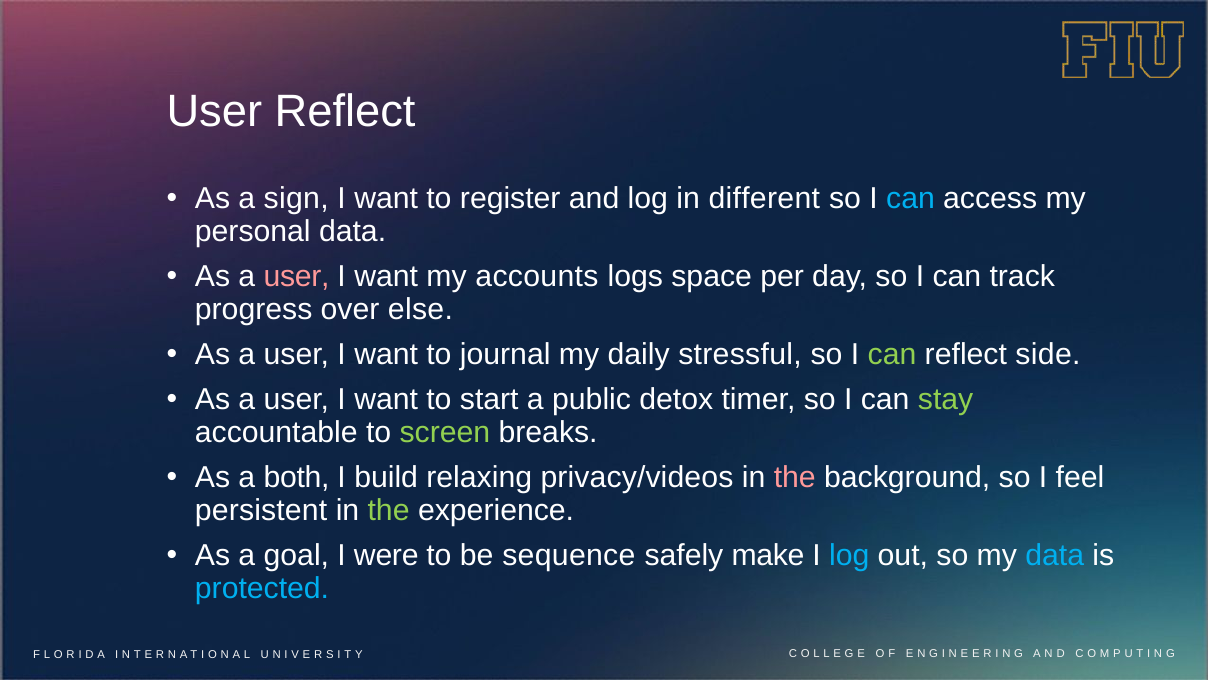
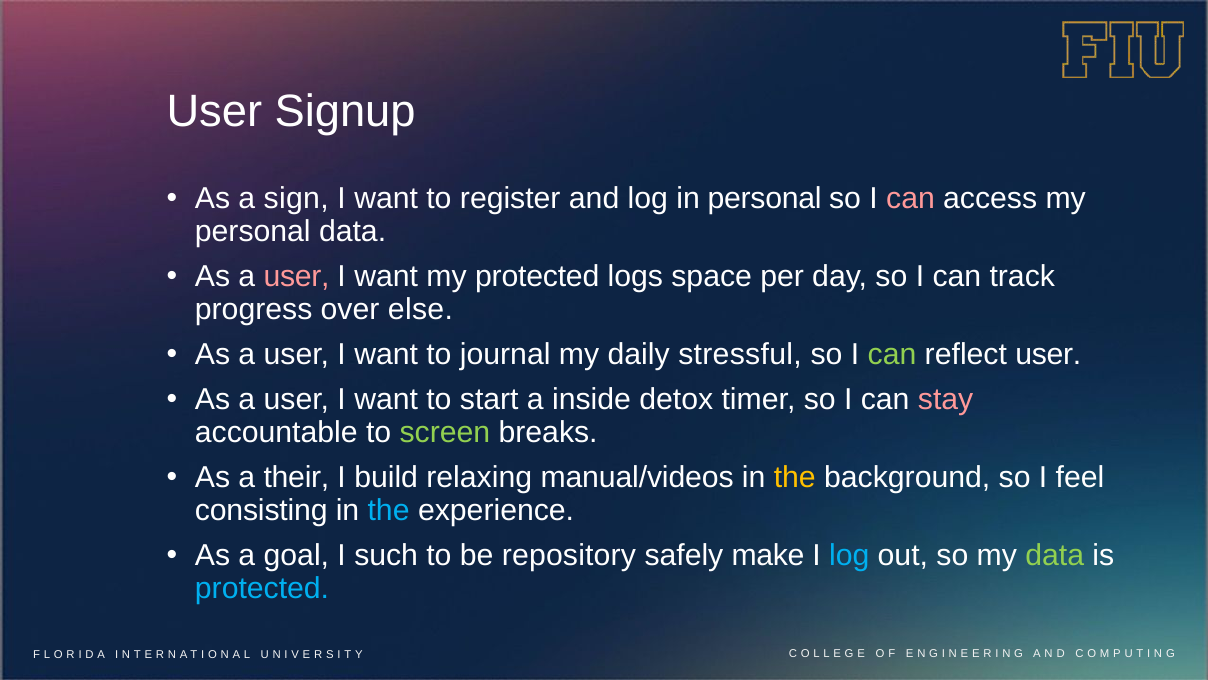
User Reflect: Reflect -> Signup (345, 112)
in different: different -> personal (765, 199)
can colour: light blue -> pink (910, 199)
my accounts: accounts -> protected (537, 276)
reflect side: side -> user (1048, 354)
public: public -> inside (592, 399)
stay colour: light green -> pink (946, 399)
both: both -> their (296, 477)
privacy/videos: privacy/videos -> manual/videos (637, 477)
the colour: pink -> yellow (795, 477)
persistent: persistent -> consisting (261, 510)
the colour: light green -> light blue (389, 510)
were: were -> such (386, 555)
sequence: sequence -> repository (569, 555)
data colour: light blue -> light green (1055, 555)
